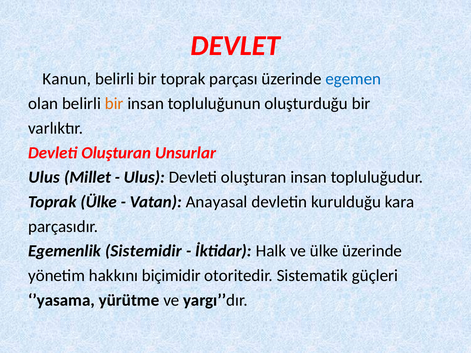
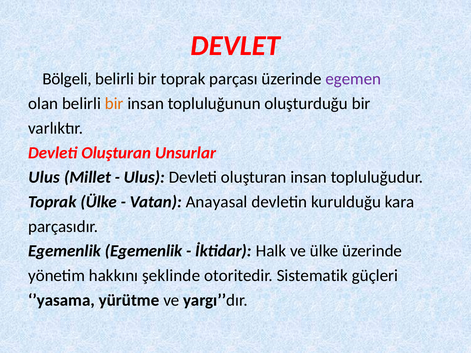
Kanun: Kanun -> Bölgeli (67, 79)
egemen colour: blue -> purple (353, 79)
Egemenlik Sistemidir: Sistemidir -> Egemenlik (144, 251)
biçimidir: biçimidir -> şeklinde (171, 276)
